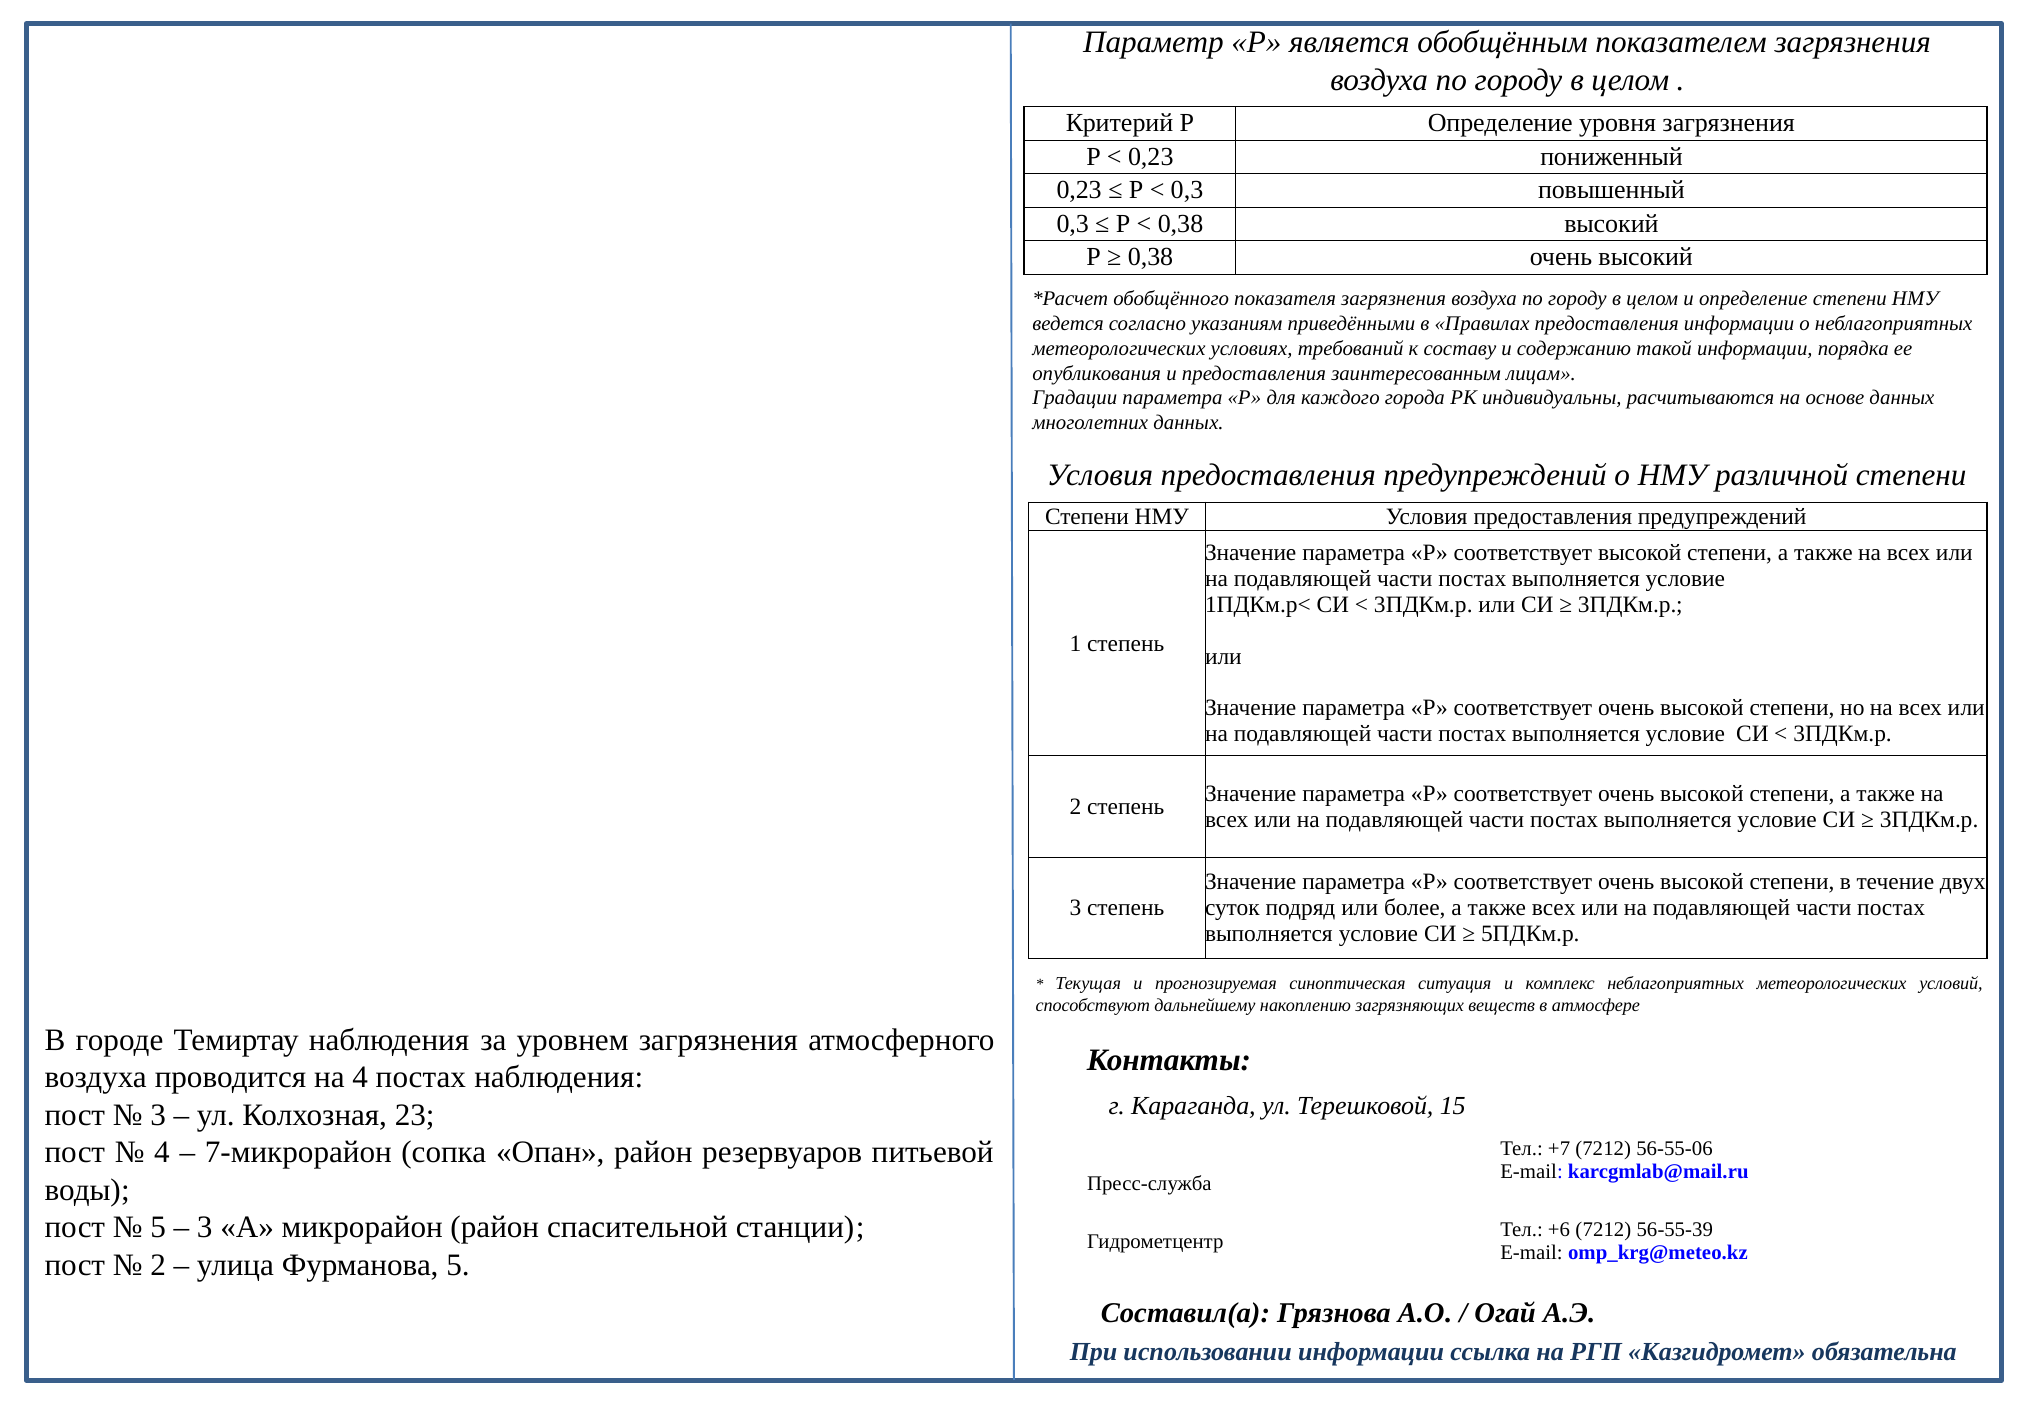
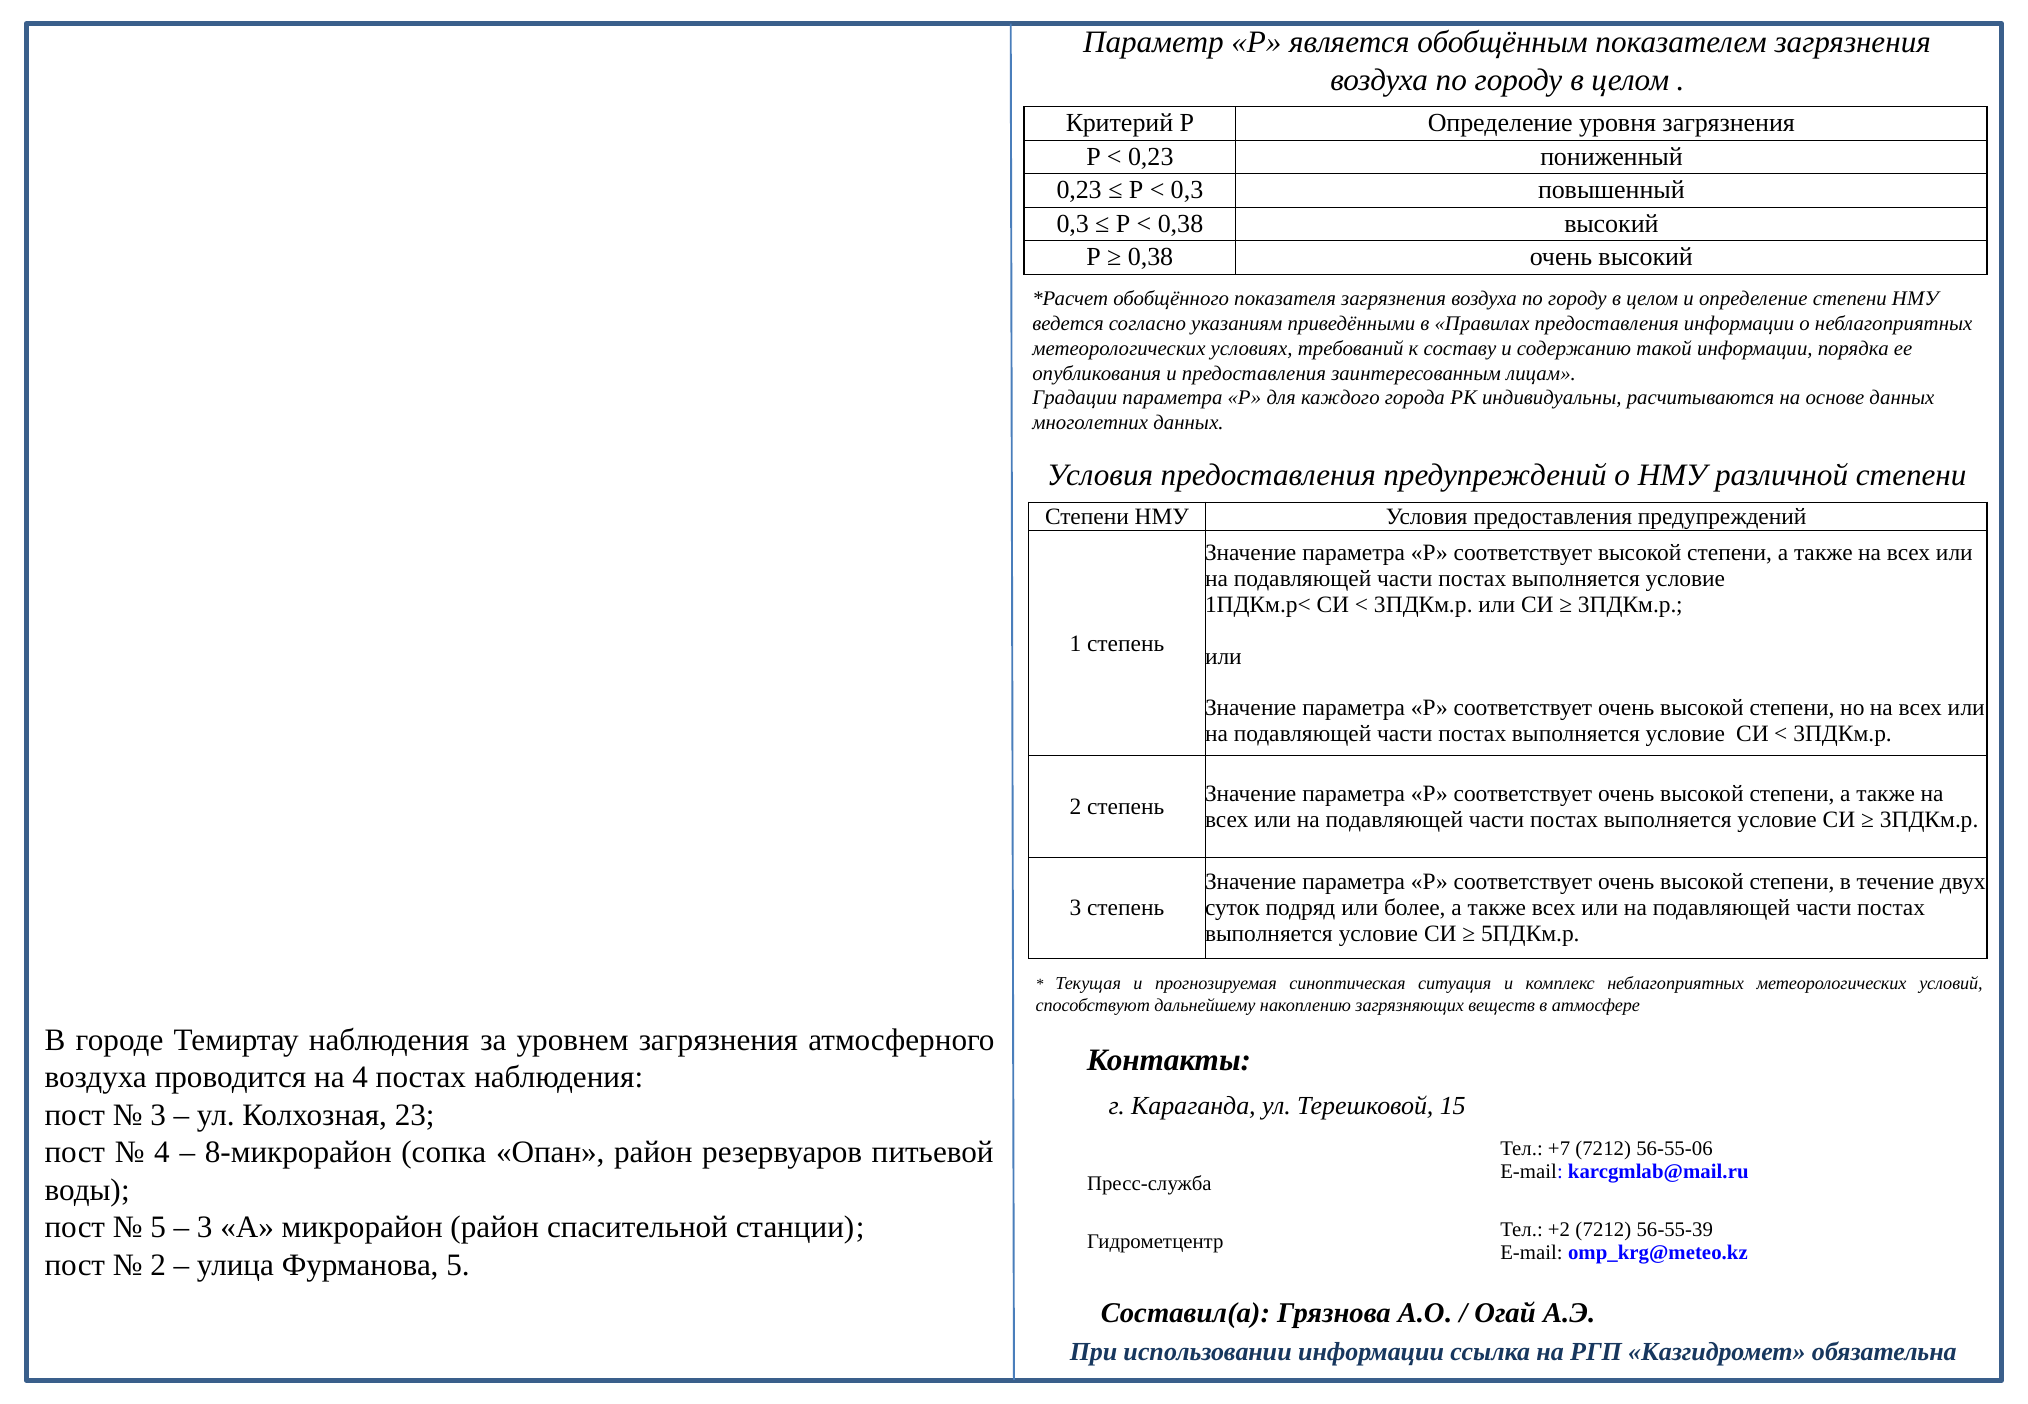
7-микрорайон: 7-микрорайон -> 8-микрорайон (298, 1152)
+6: +6 -> +2 (1559, 1230)
